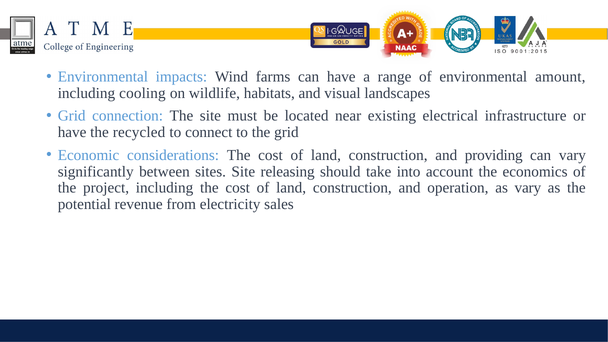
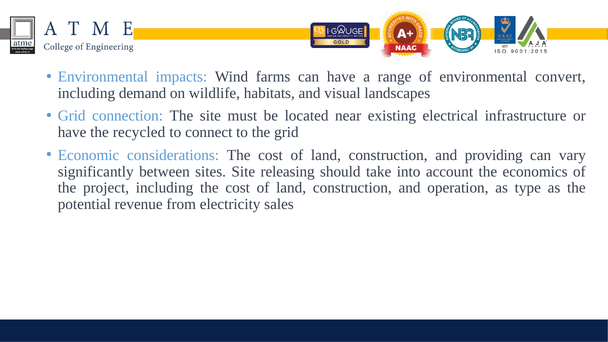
amount: amount -> convert (560, 77)
cooling: cooling -> demand (143, 93)
as vary: vary -> type (528, 188)
